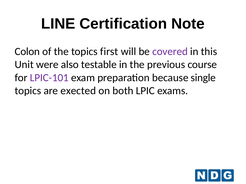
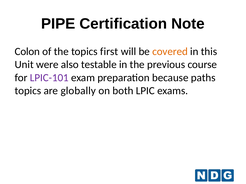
LINE: LINE -> PIPE (58, 24)
covered colour: purple -> orange (170, 52)
single: single -> paths (203, 78)
exected: exected -> globally (78, 91)
